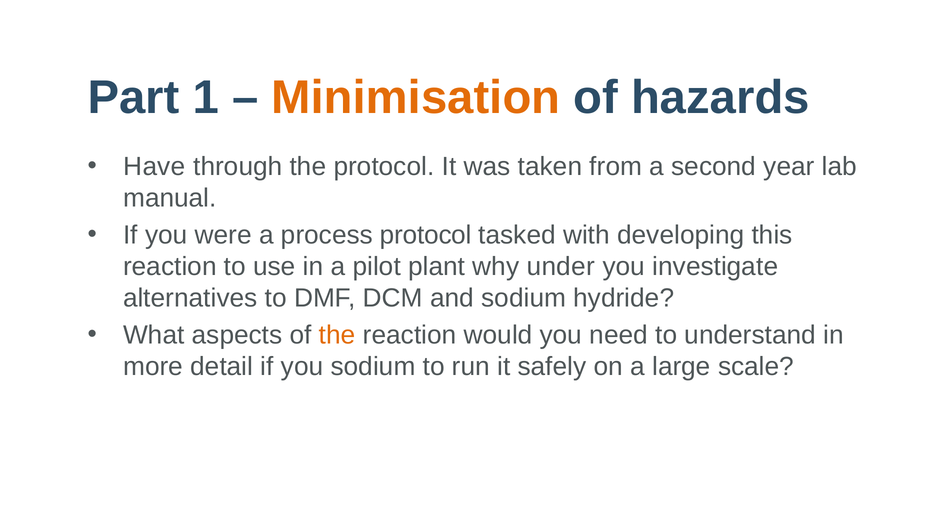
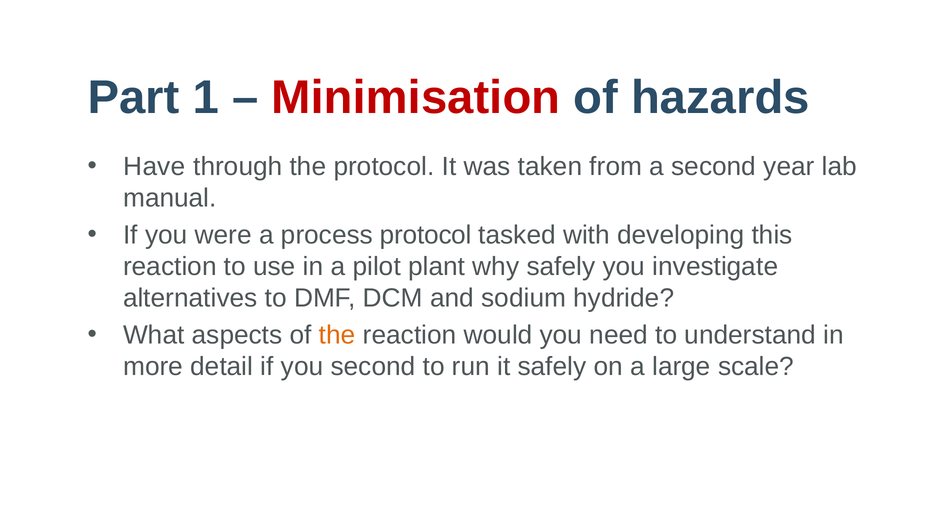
Minimisation colour: orange -> red (416, 98)
why under: under -> safely (561, 267)
you sodium: sodium -> second (373, 367)
